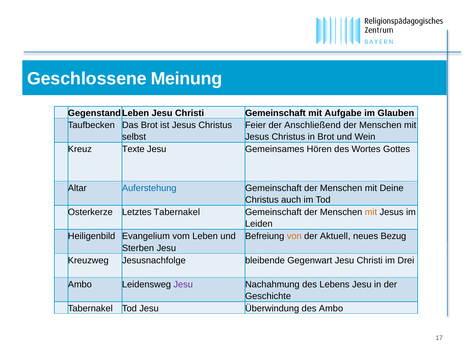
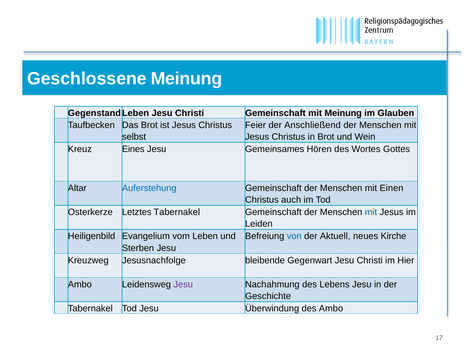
mit Aufgabe: Aufgabe -> Meinung (343, 113)
Texte: Texte -> Eines (133, 149)
Deine: Deine -> Einen (392, 188)
mit colour: orange -> blue (371, 212)
von colour: orange -> blue (294, 236)
Bezug: Bezug -> Kirche (393, 236)
Drei: Drei -> Hier (406, 260)
